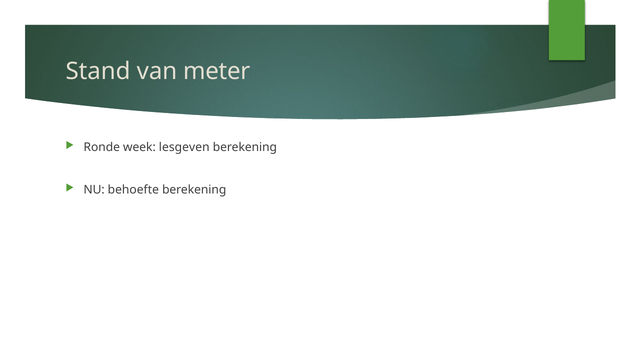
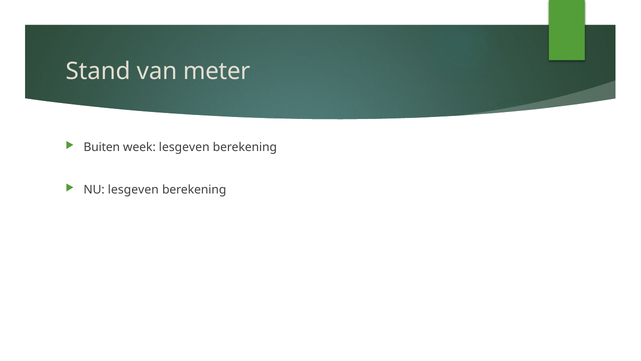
Ronde: Ronde -> Buiten (102, 147)
NU behoefte: behoefte -> lesgeven (133, 190)
